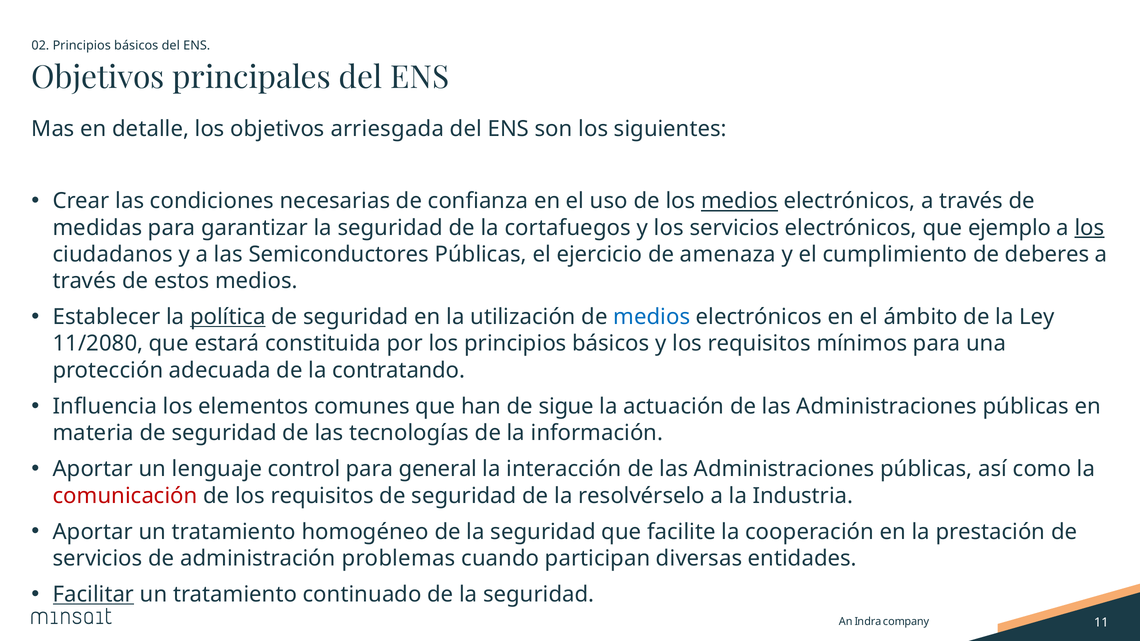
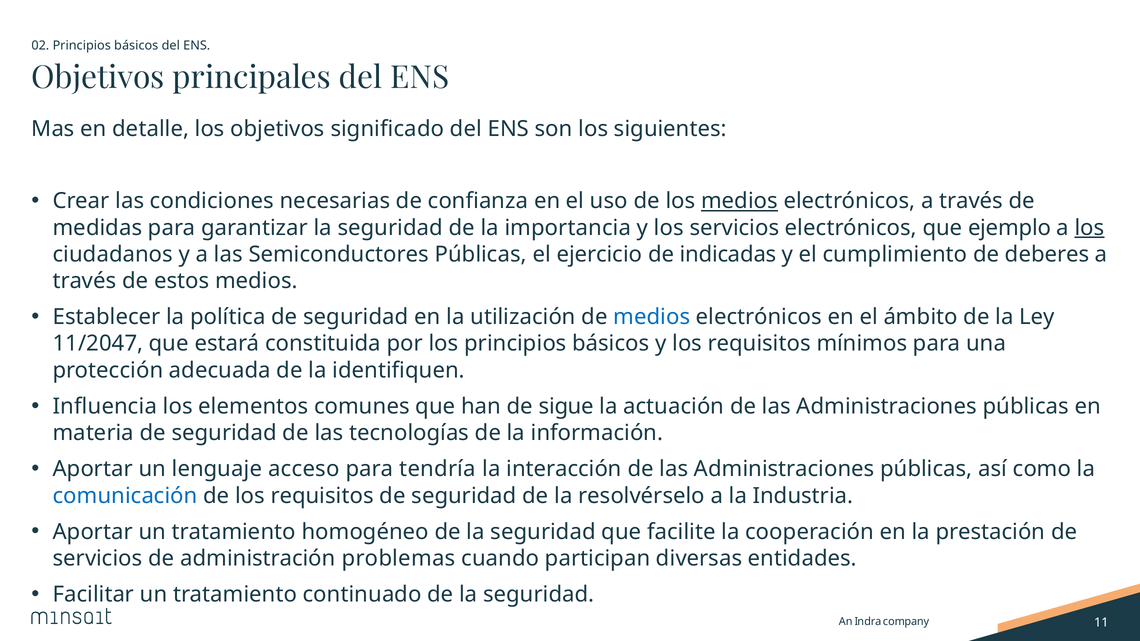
arriesgada: arriesgada -> significado (387, 129)
cortafuegos: cortafuegos -> importancia (568, 228)
amenaza: amenaza -> indicadas (728, 254)
política underline: present -> none (228, 317)
11/2080: 11/2080 -> 11/2047 (98, 344)
contratando: contratando -> identifiquen (399, 370)
control: control -> acceso (304, 469)
general: general -> tendría (438, 469)
comunicación colour: red -> blue (125, 496)
Facilitar underline: present -> none (93, 595)
